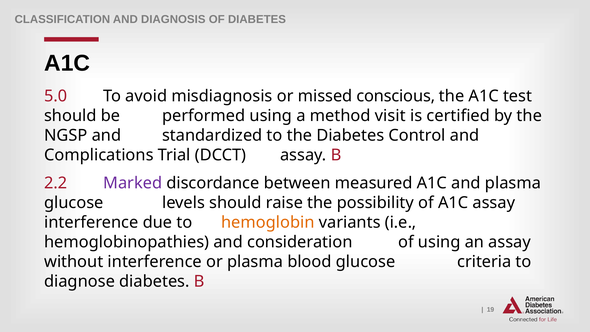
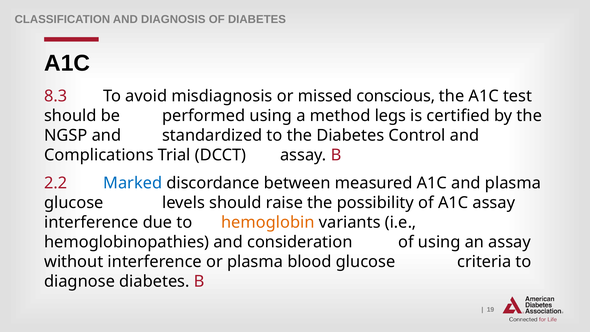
5.0: 5.0 -> 8.3 (56, 96)
visit: visit -> legs (390, 116)
Marked colour: purple -> blue (133, 183)
